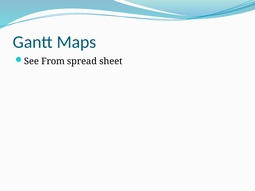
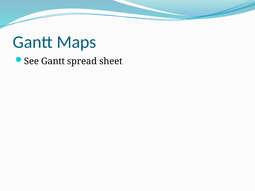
See From: From -> Gantt (53, 61)
